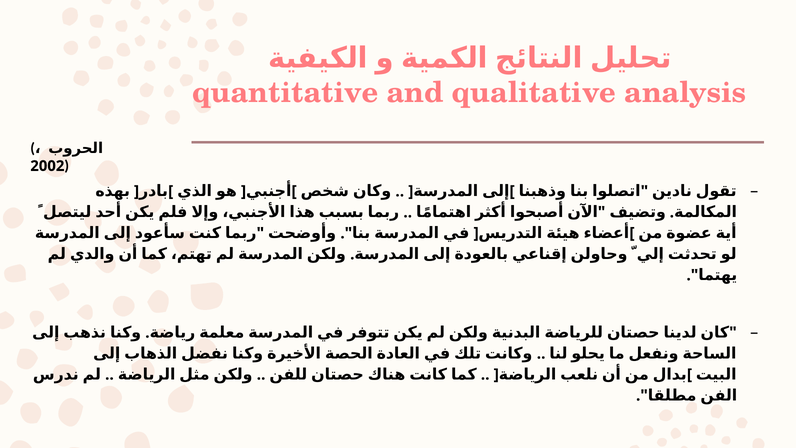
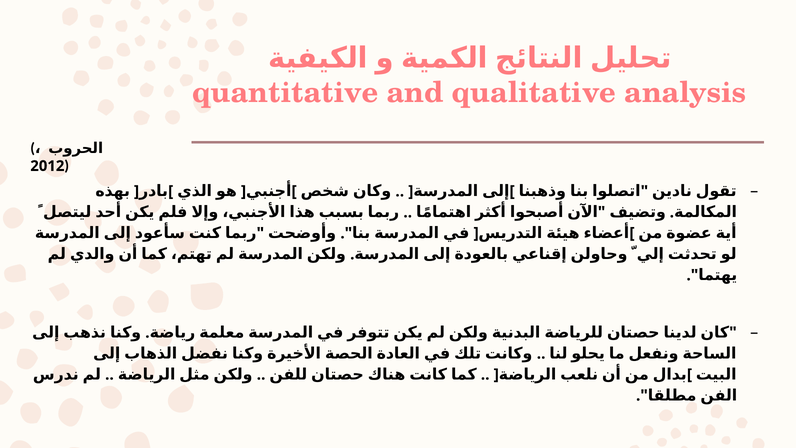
2002: 2002 -> 2012 (47, 166)
